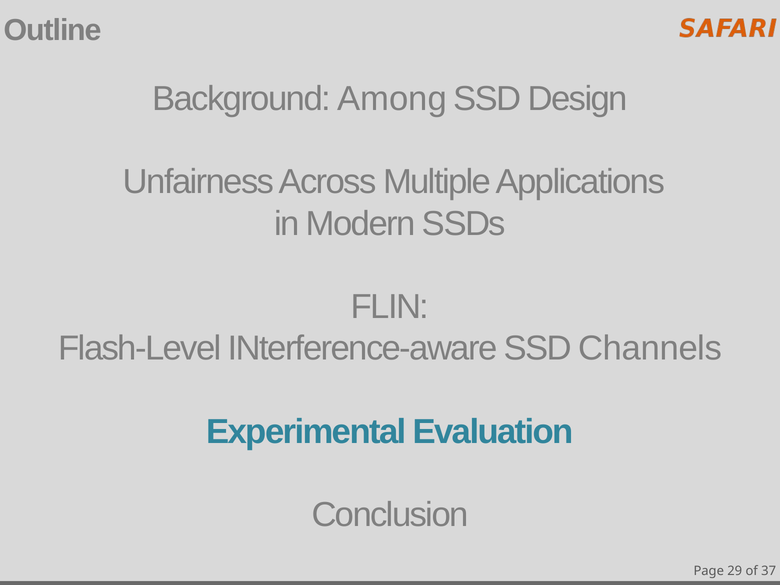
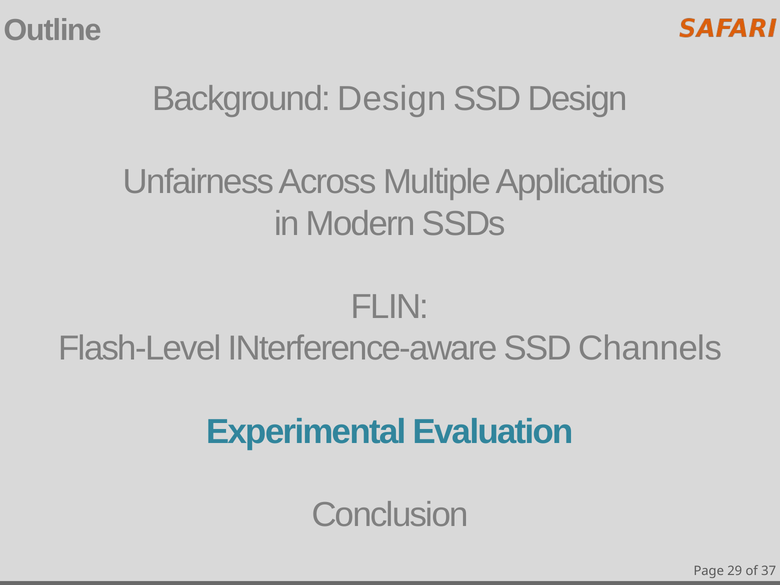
Background Among: Among -> Design (392, 99)
